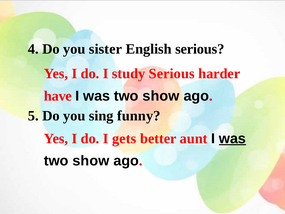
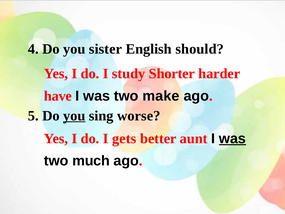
English serious: serious -> should (200, 49)
study Serious: Serious -> Shorter (172, 74)
show: show -> make (161, 96)
you underline: none -> present (74, 116)
funny: funny -> worse (139, 116)
show: show -> much (91, 161)
